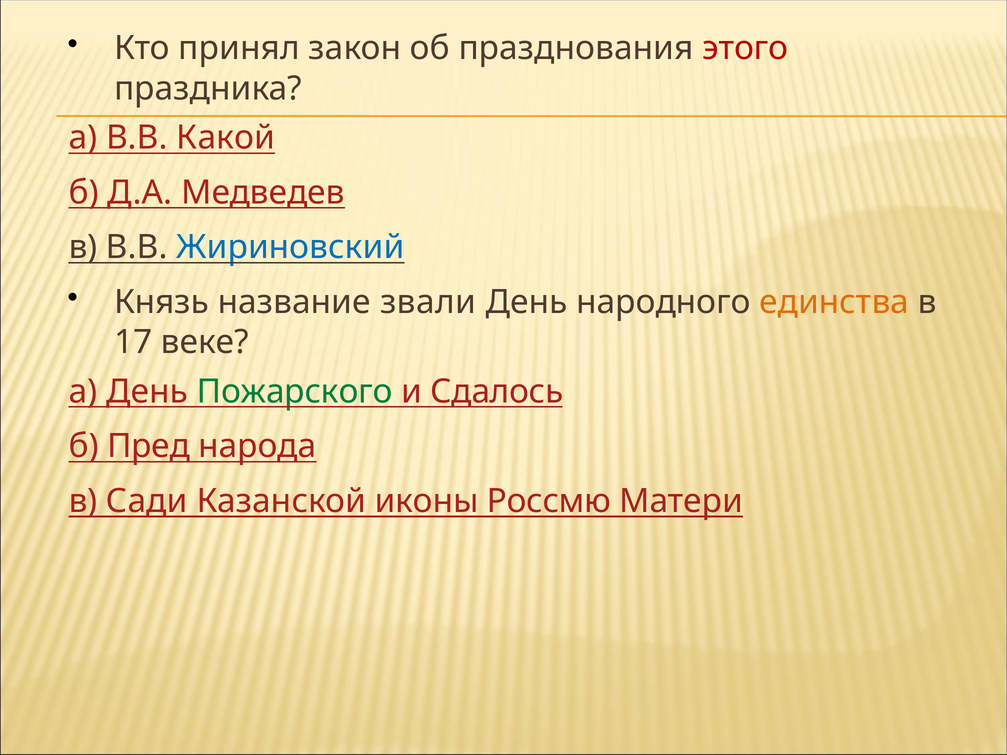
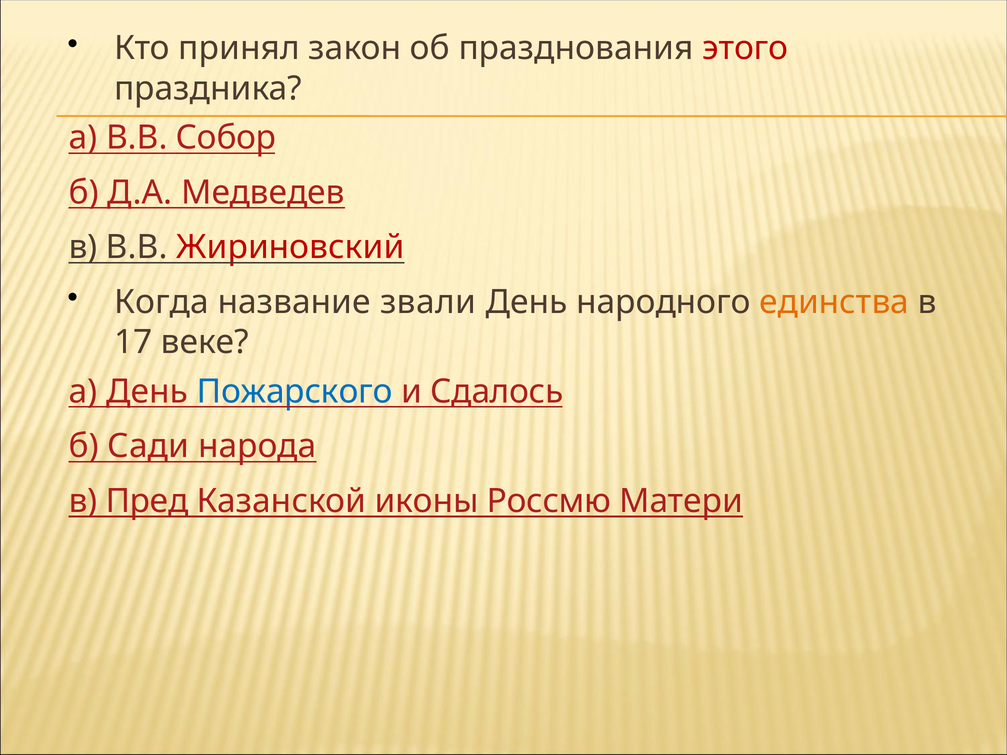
Какой: Какой -> Собор (226, 138)
Жириновский colour: blue -> red (290, 247)
Князь: Князь -> Когда (161, 302)
Пожарского colour: green -> blue (295, 392)
Пред: Пред -> Сади (148, 447)
Сади: Сади -> Пред (147, 501)
